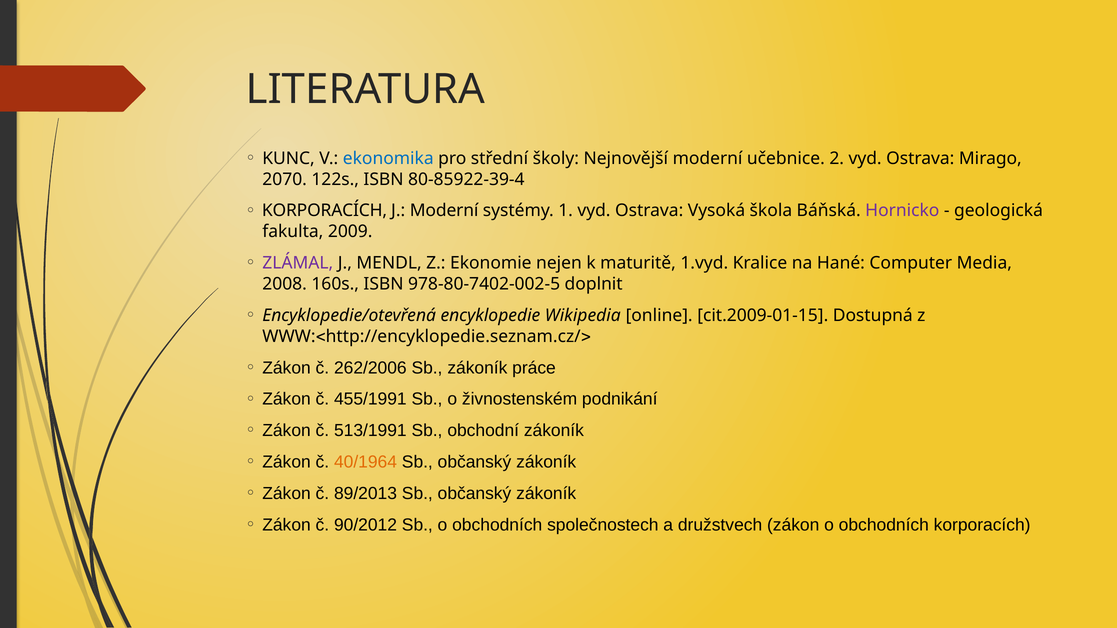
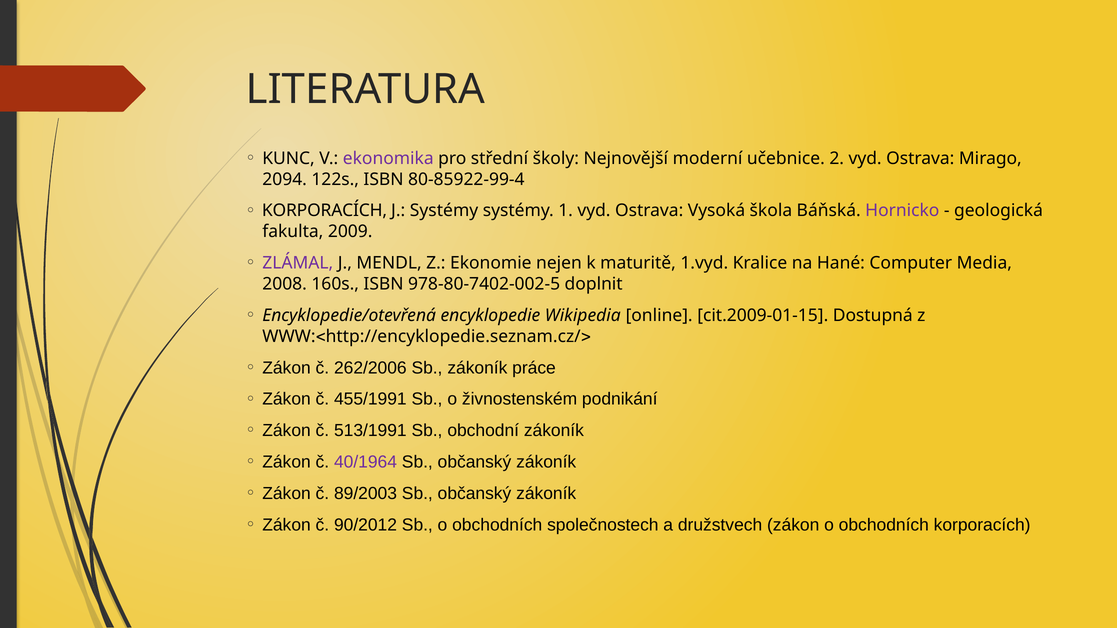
ekonomika colour: blue -> purple (388, 158)
2070: 2070 -> 2094 (285, 179)
80-85922-39-4: 80-85922-39-4 -> 80-85922-99-4 (466, 179)
J Moderní: Moderní -> Systémy (444, 211)
40/1964 colour: orange -> purple (366, 462)
89/2013: 89/2013 -> 89/2003 (366, 494)
